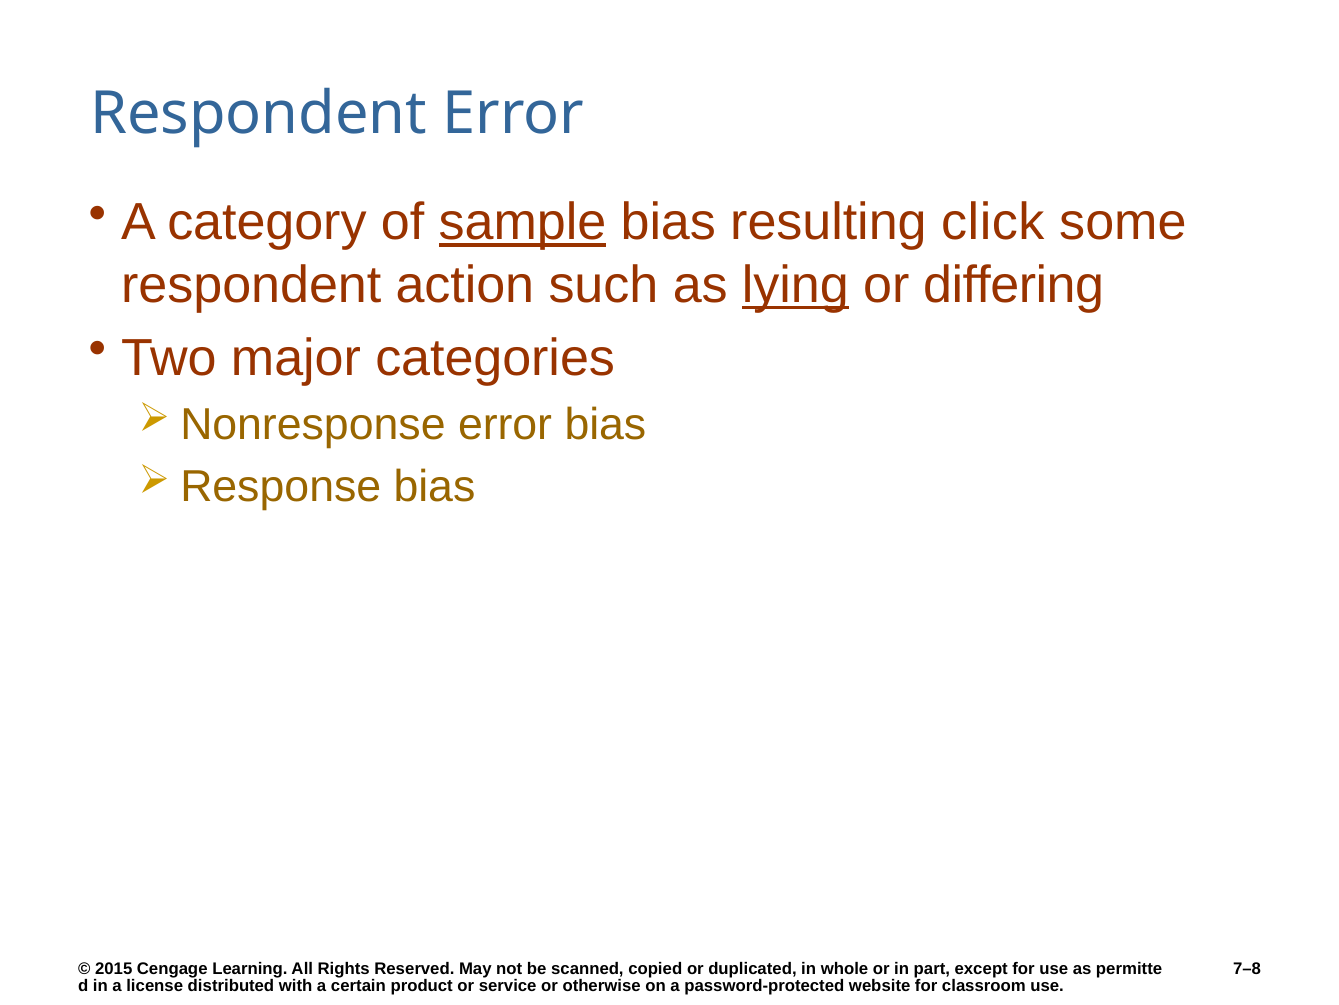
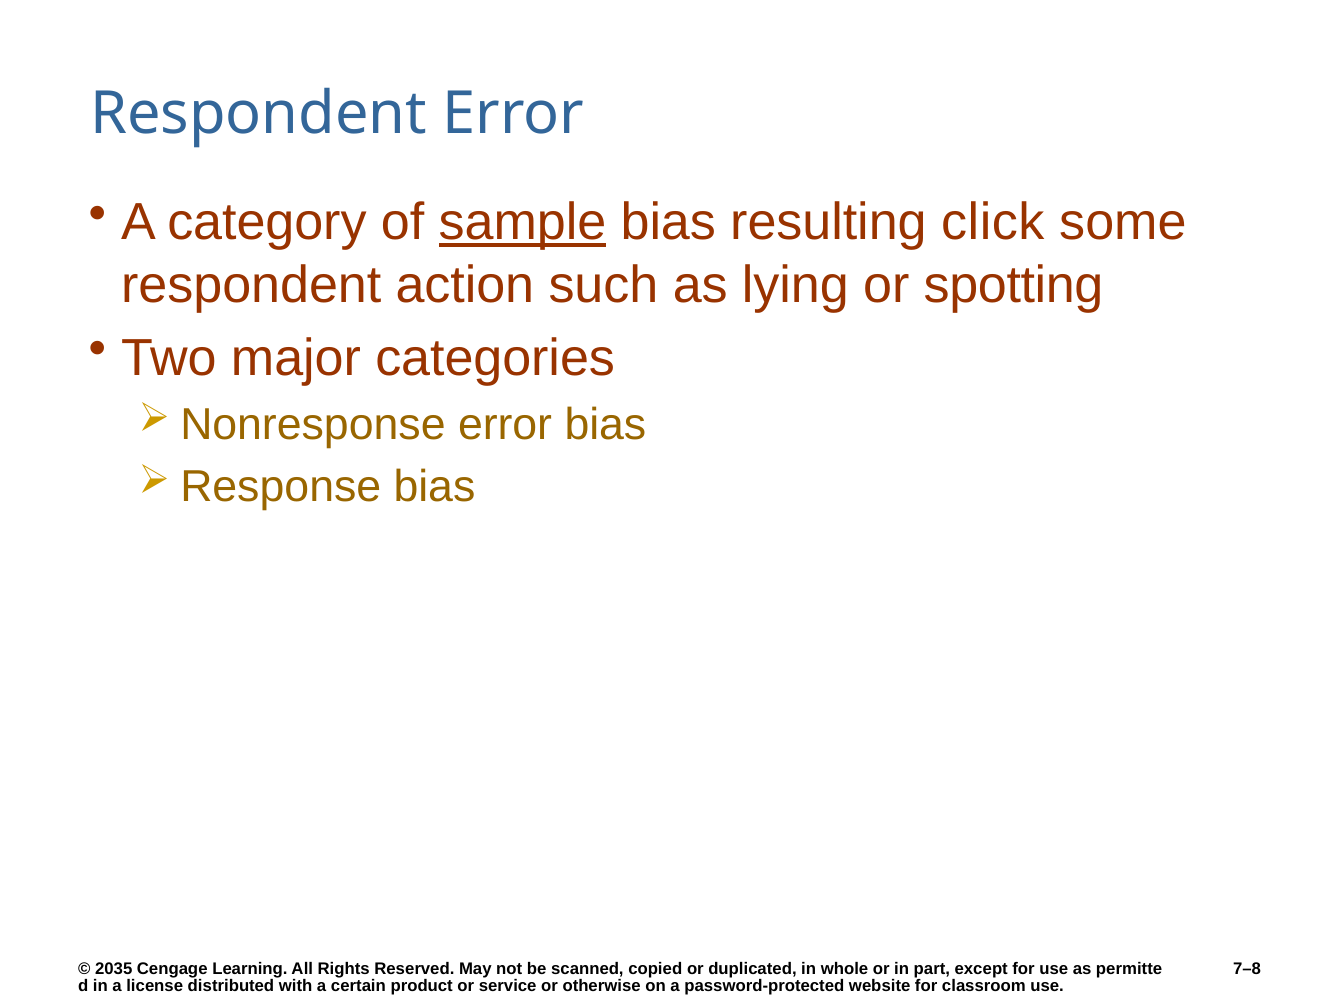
lying underline: present -> none (795, 285)
differing: differing -> spotting (1014, 285)
2015: 2015 -> 2035 (114, 969)
